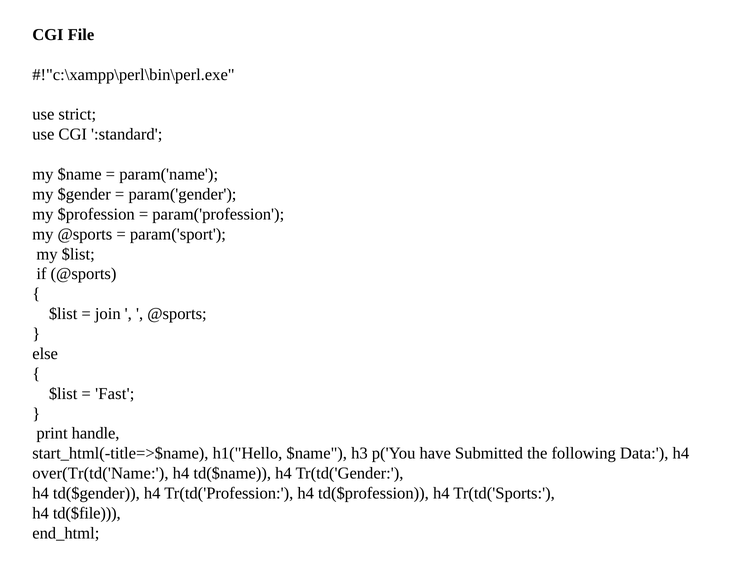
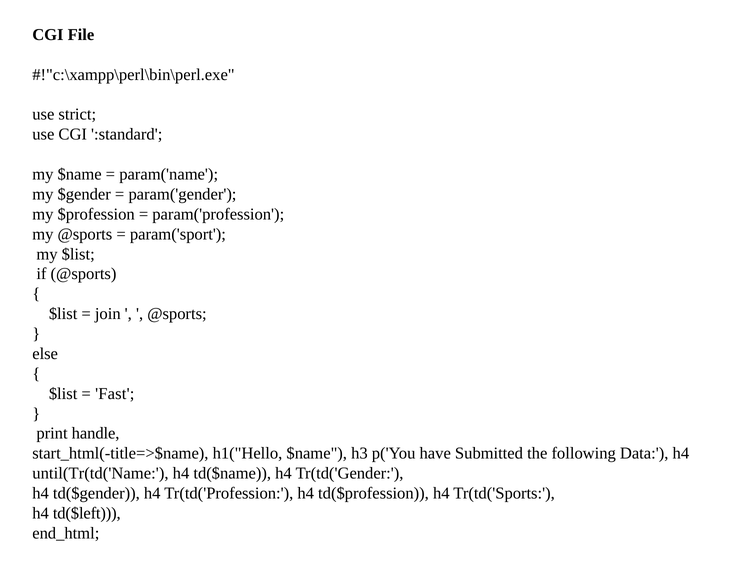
over(Tr(td('Name: over(Tr(td('Name -> until(Tr(td('Name (100, 473)
td($file: td($file -> td($left (87, 513)
